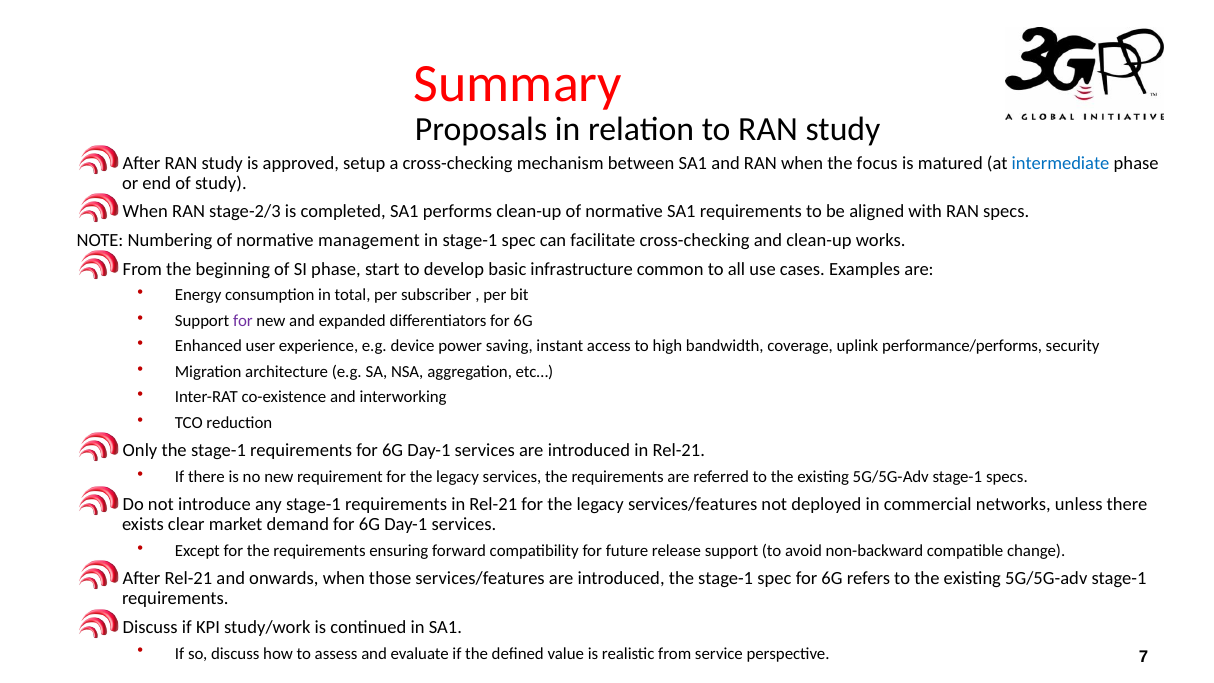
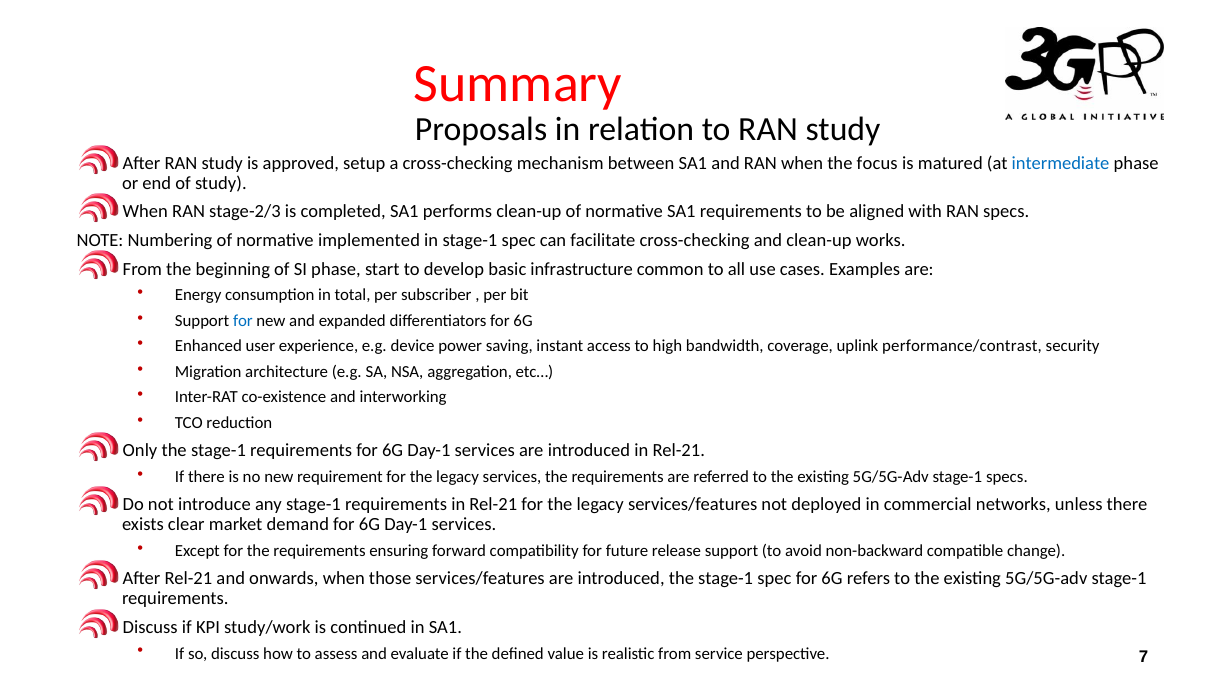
management: management -> implemented (369, 240)
for colour: purple -> blue (243, 321)
performance/performs: performance/performs -> performance/contrast (962, 346)
